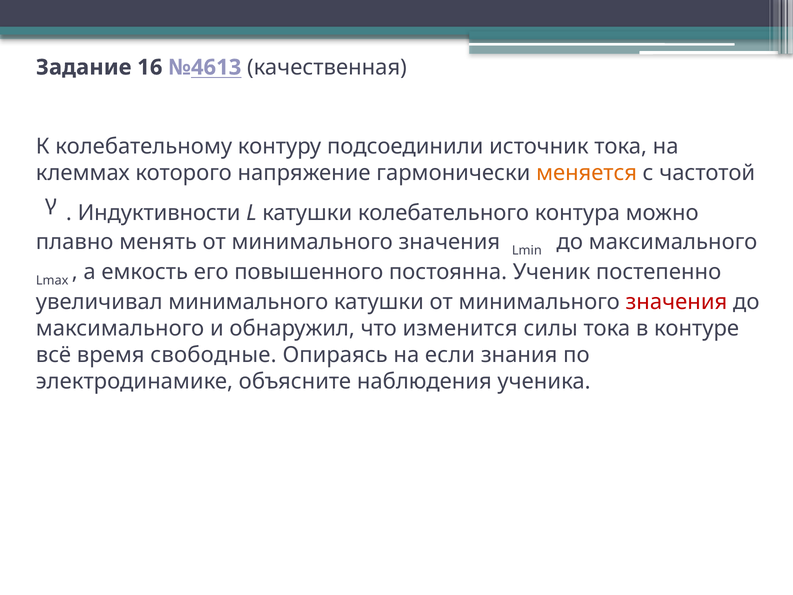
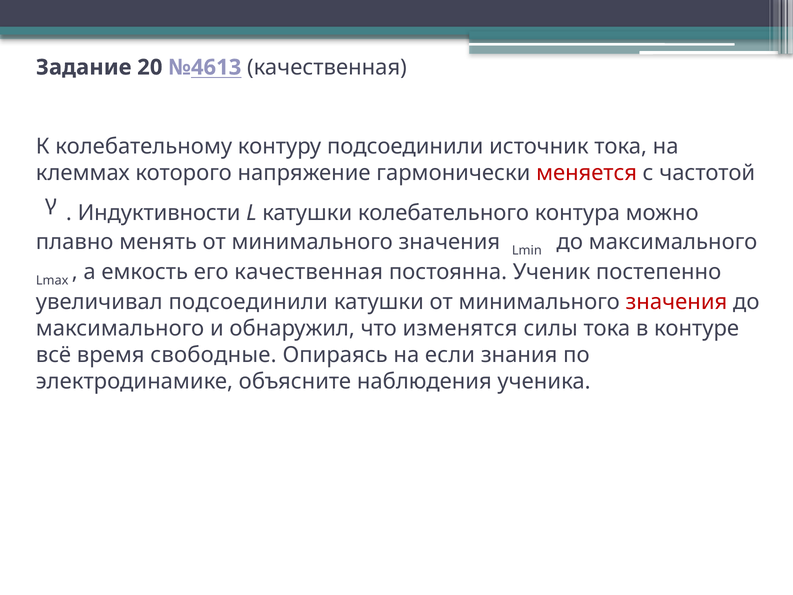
16: 16 -> 20 (150, 67)
меняется colour: orange -> red (587, 173)
его повышенного: повышенного -> качественная (309, 272)
увеличивал минимального: минимального -> подсоединили (248, 302)
изменится: изменится -> изменятся (460, 328)
